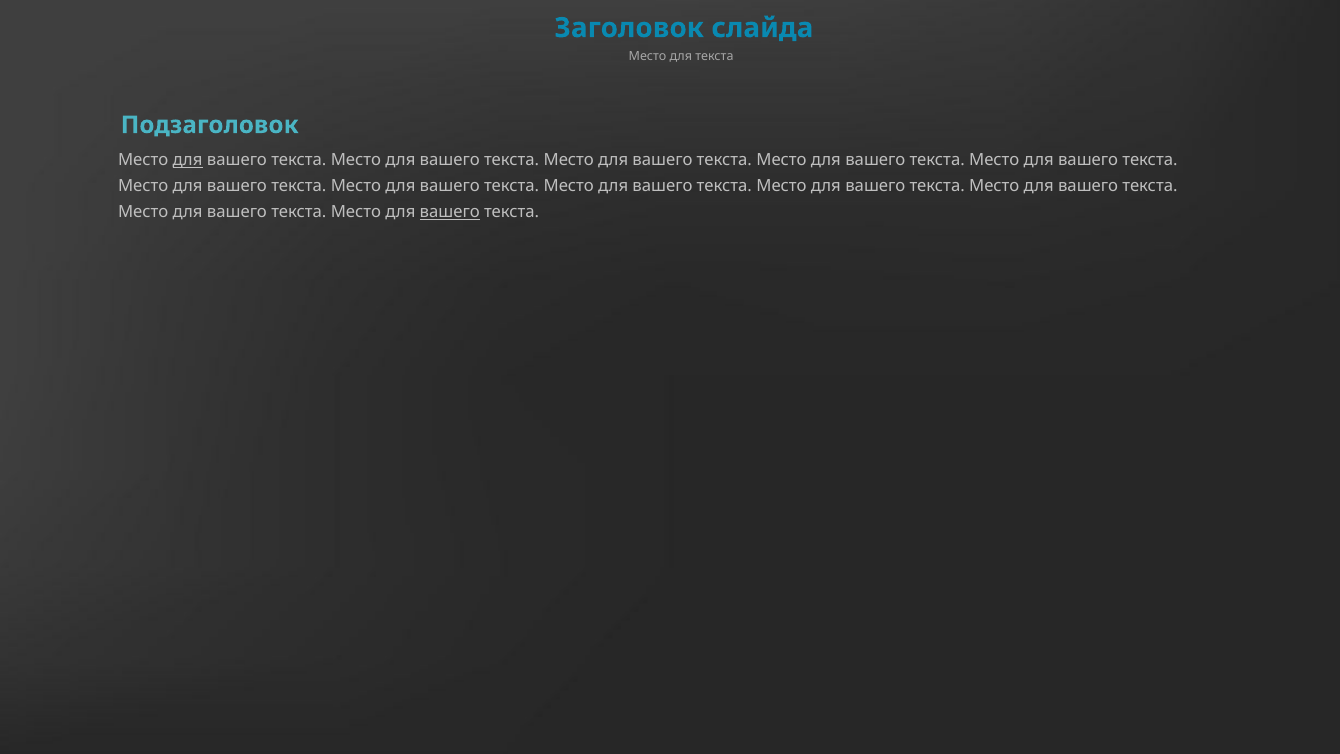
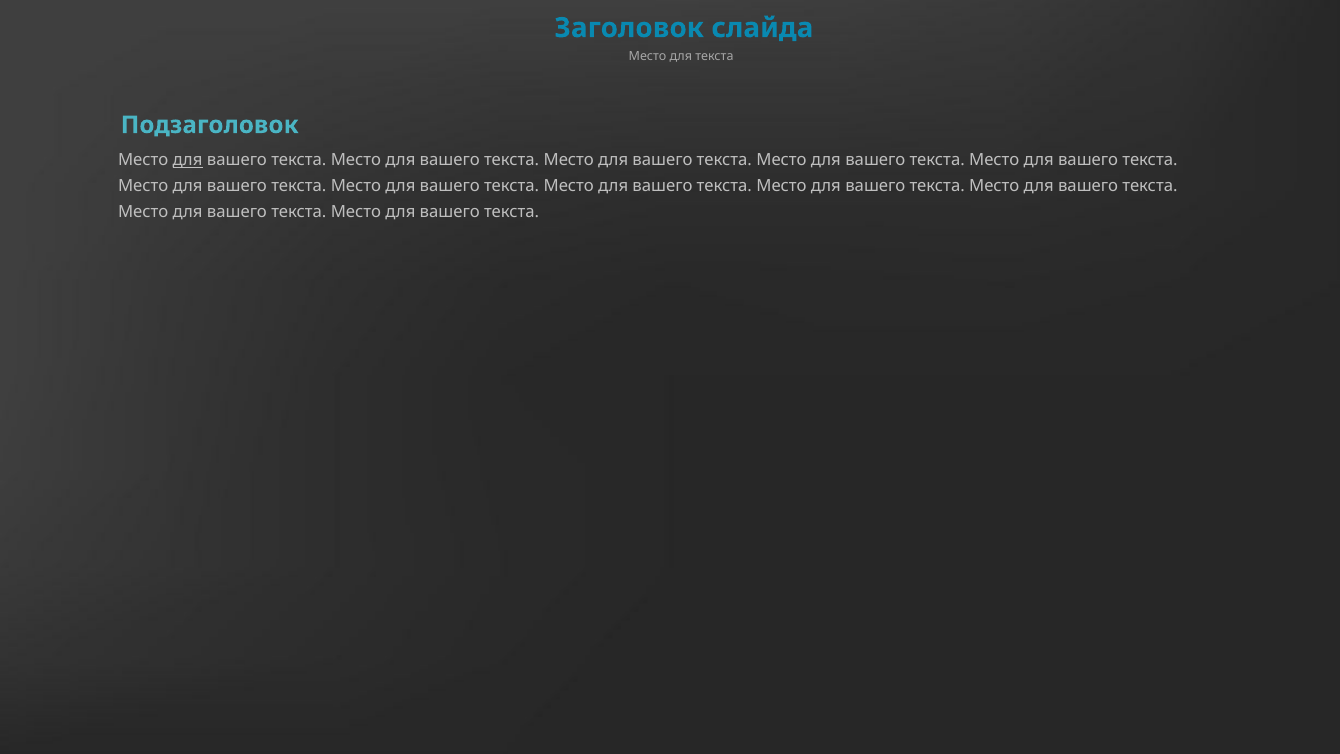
вашего underline: present -> none (450, 212)
